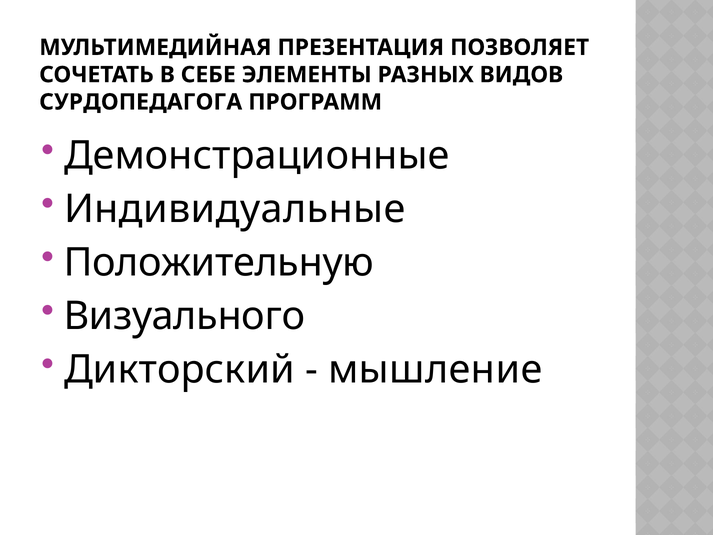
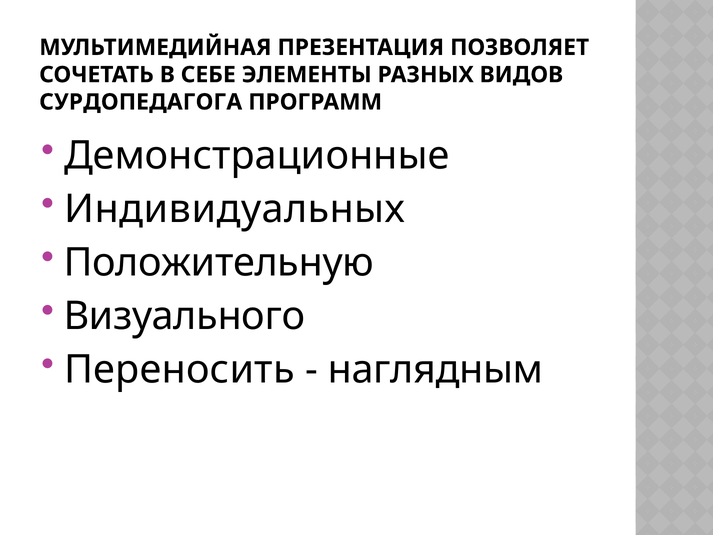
Индивидуальные: Индивидуальные -> Индивидуальных (235, 209)
Дикторский: Дикторский -> Переносить (179, 369)
мышление: мышление -> наглядным (436, 369)
